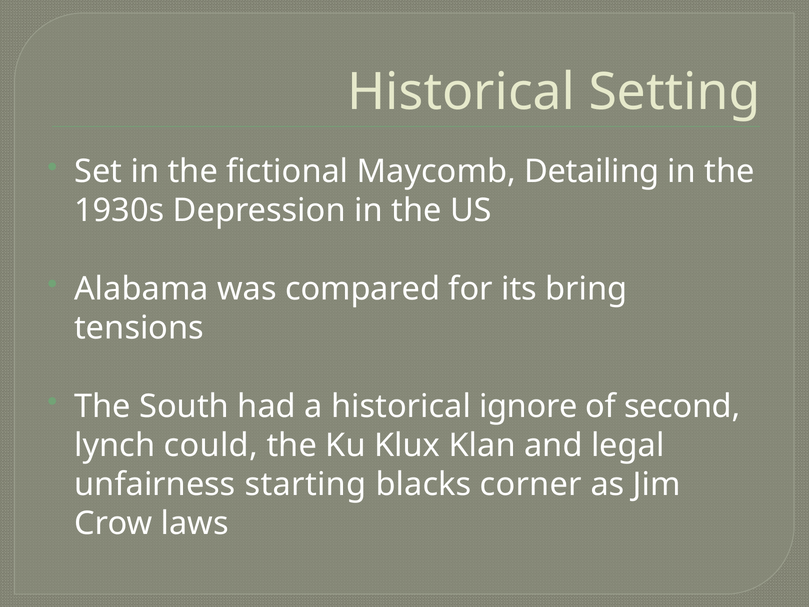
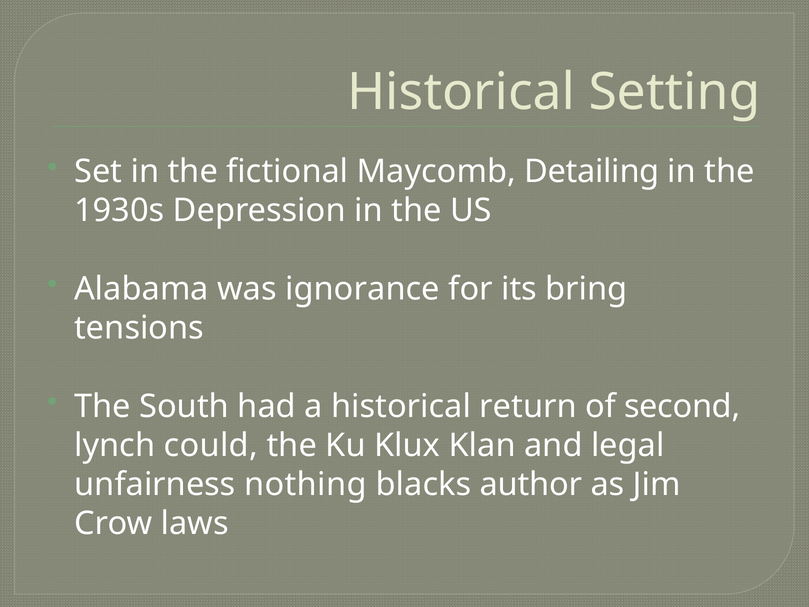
compared: compared -> ignorance (363, 289)
ignore: ignore -> return (528, 406)
starting: starting -> nothing (306, 484)
corner: corner -> author (531, 484)
